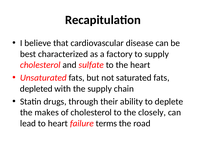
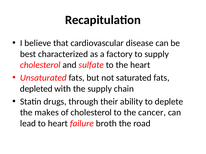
closely: closely -> cancer (152, 113)
terms: terms -> broth (106, 124)
